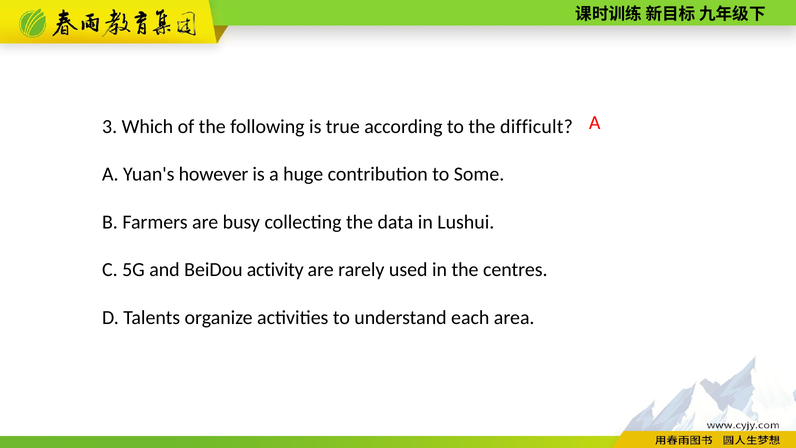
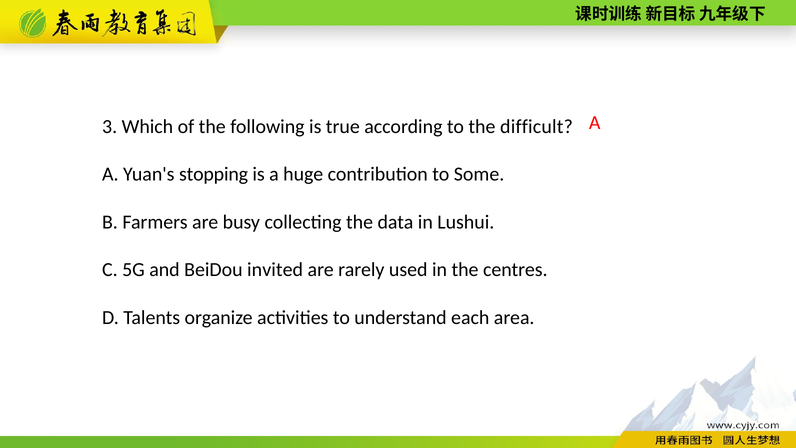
however: however -> stopping (214, 174)
activity: activity -> invited (275, 270)
